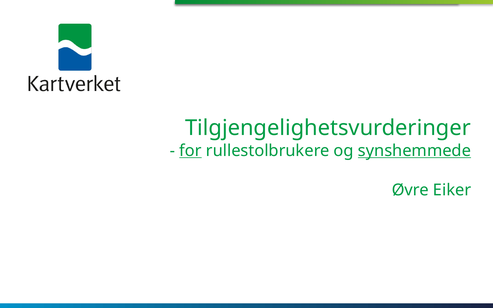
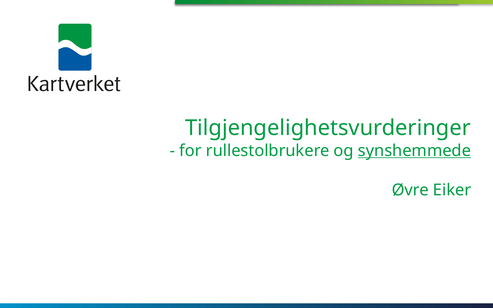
for underline: present -> none (191, 151)
